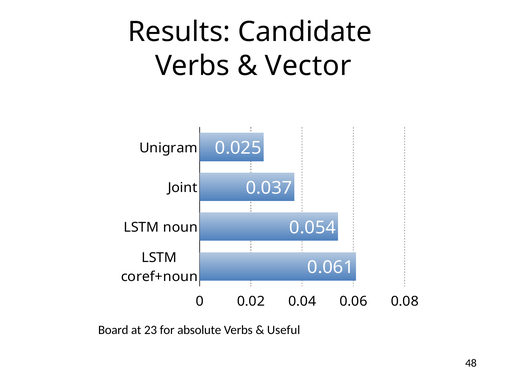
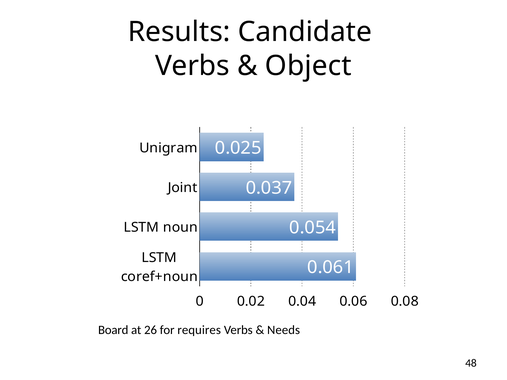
Vector: Vector -> Object (308, 66)
23: 23 -> 26 (151, 330)
absolute: absolute -> requires (199, 330)
Useful: Useful -> Needs (284, 330)
